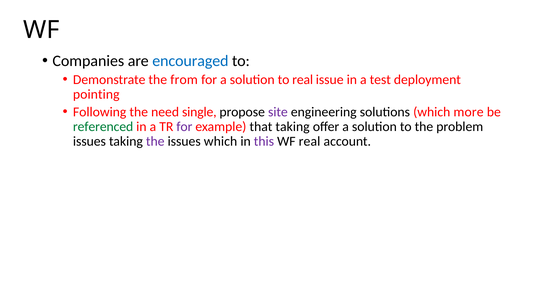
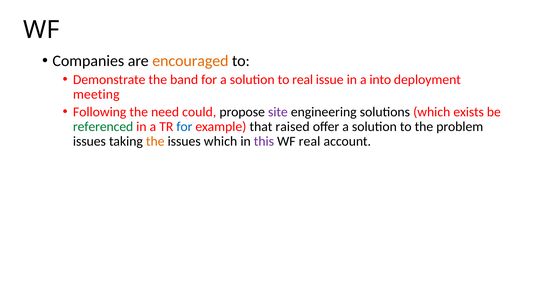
encouraged colour: blue -> orange (190, 61)
from: from -> band (184, 80)
test: test -> into (380, 80)
pointing: pointing -> meeting (96, 95)
single: single -> could (199, 112)
more: more -> exists (469, 112)
for colour: purple -> blue (184, 127)
that taking: taking -> raised (293, 127)
the colour: purple -> orange (155, 142)
